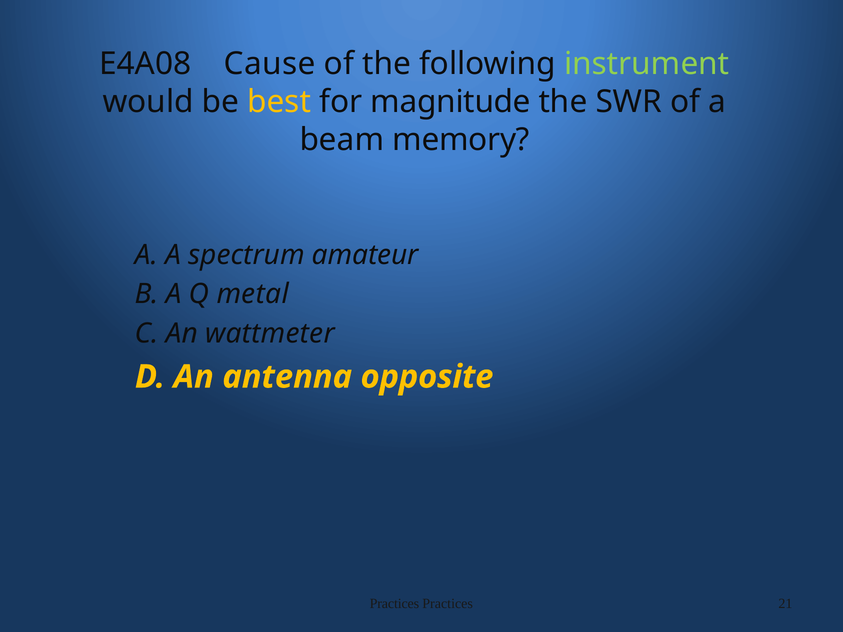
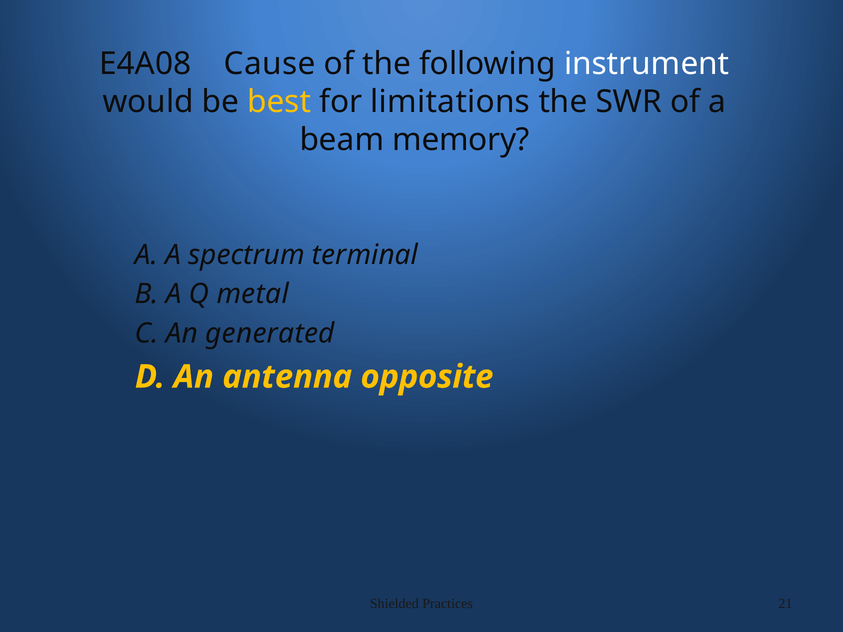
instrument colour: light green -> white (647, 64)
magnitude: magnitude -> limitations (450, 102)
amateur: amateur -> terminal (365, 255)
wattmeter: wattmeter -> generated (270, 334)
Practices: Practices -> Shielded (394, 604)
